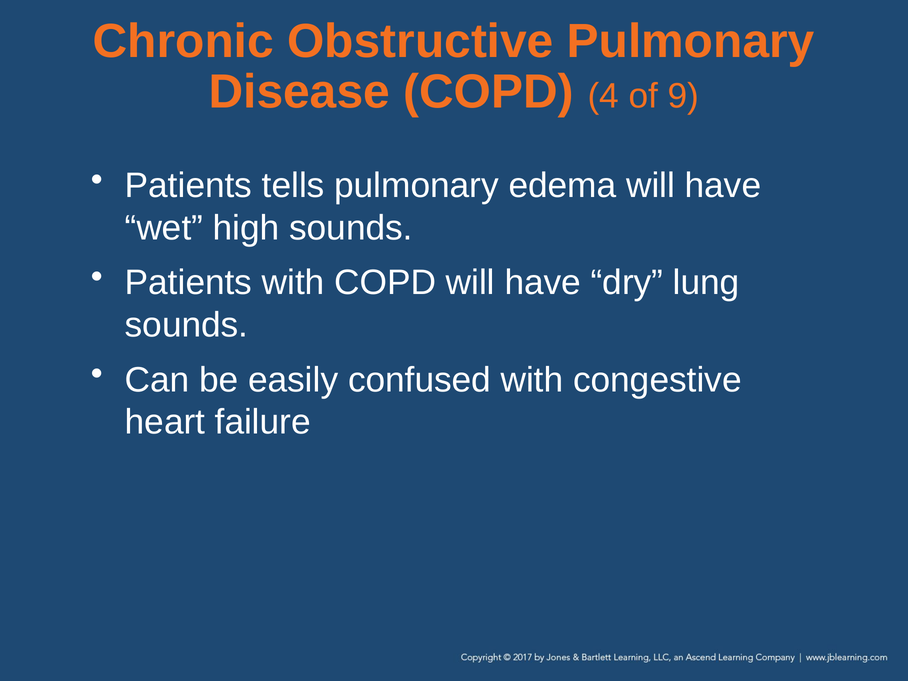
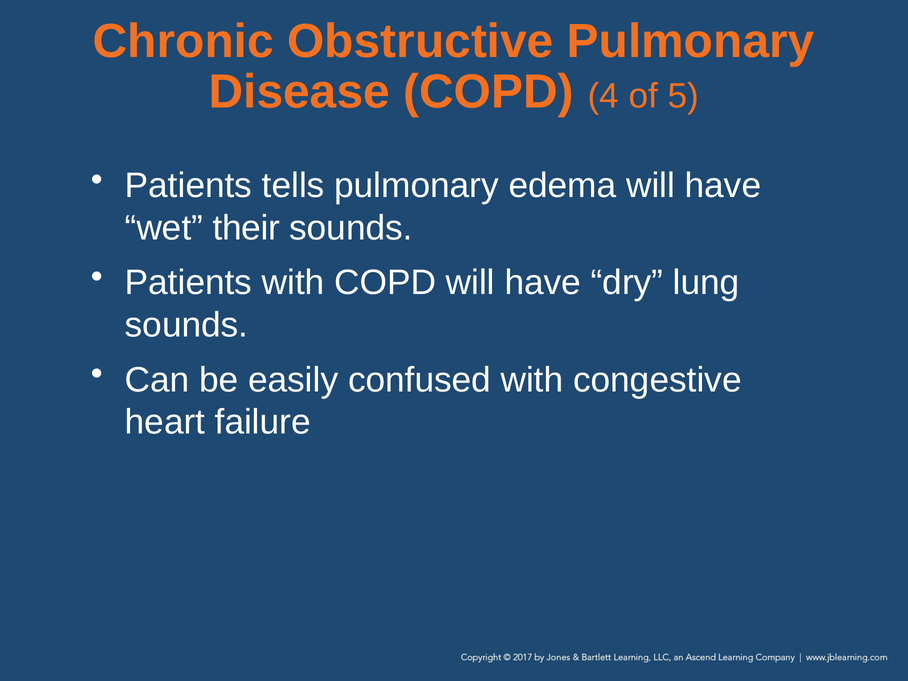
9: 9 -> 5 (683, 96)
high: high -> their (246, 228)
